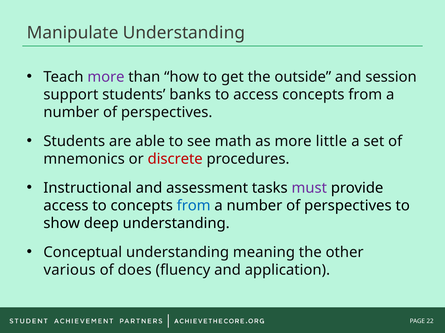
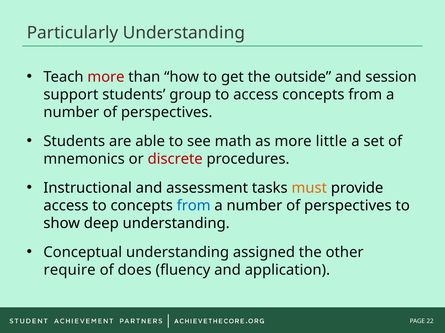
Manipulate: Manipulate -> Particularly (73, 33)
more colour: purple -> red (106, 77)
banks: banks -> group (190, 95)
must colour: purple -> orange (309, 188)
meaning: meaning -> assigned (264, 253)
various: various -> require (70, 271)
